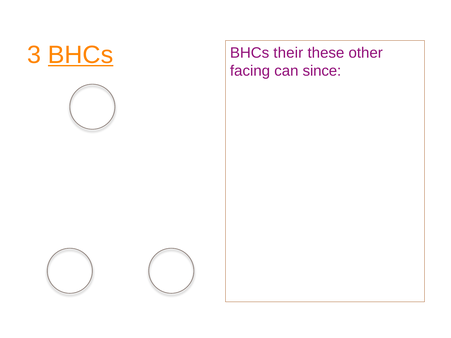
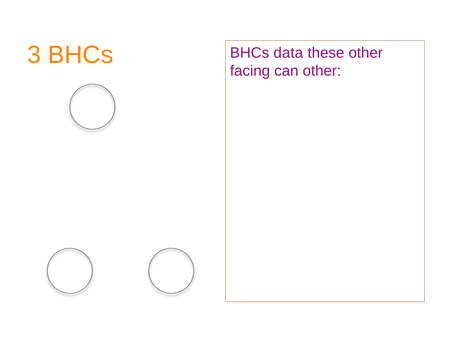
BHCs underline: present -> none (81, 55)
their: their -> data (288, 53)
can since: since -> other (322, 71)
